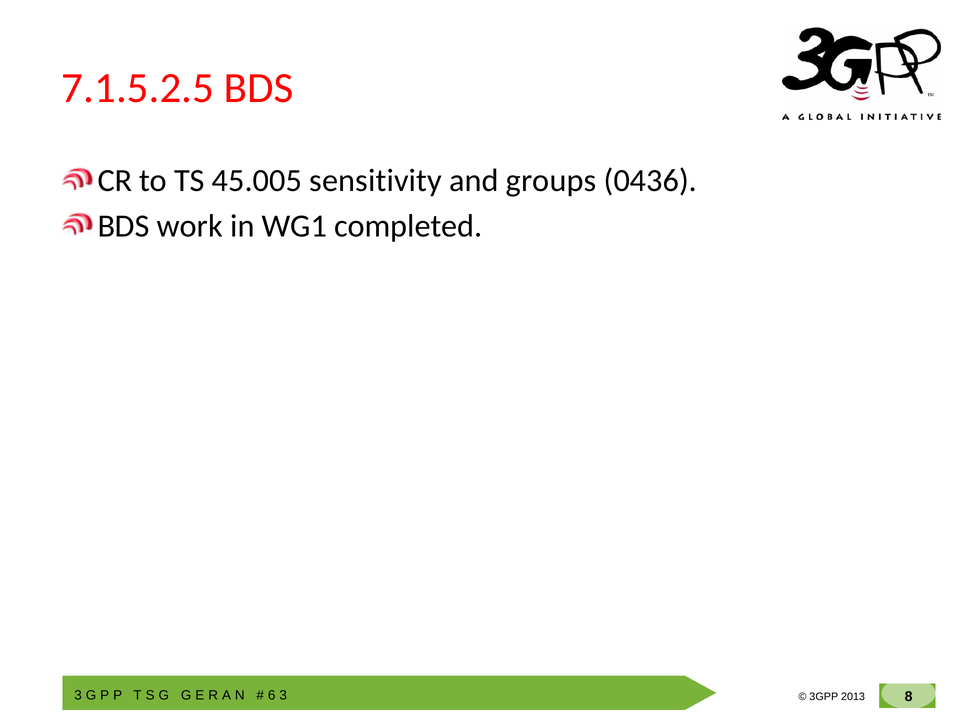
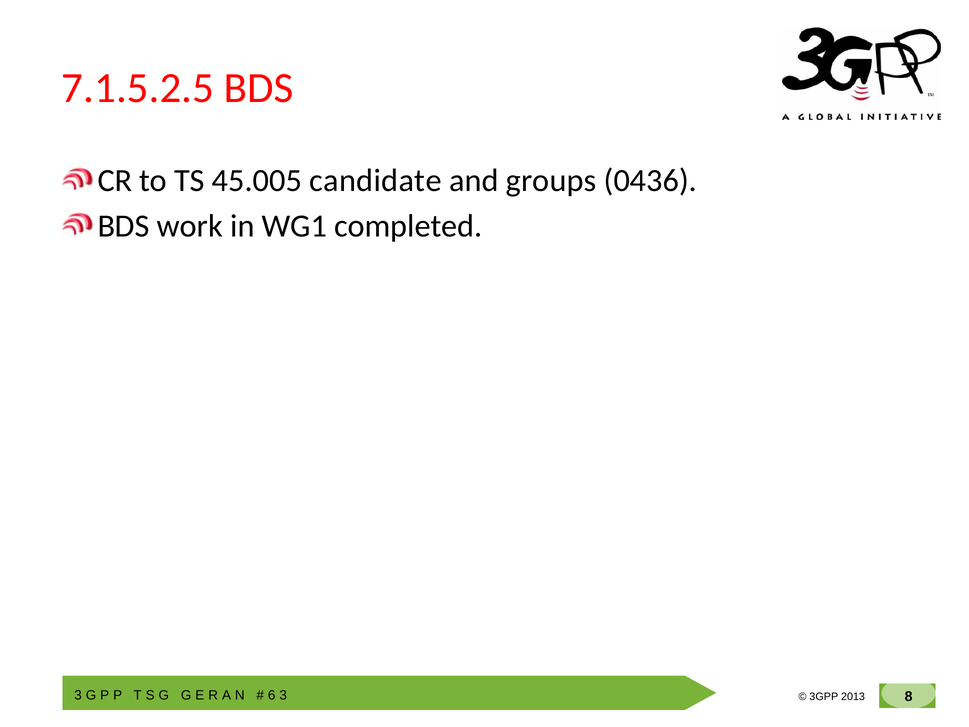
sensitivity: sensitivity -> candidate (375, 181)
